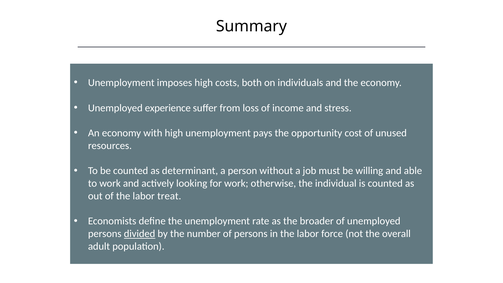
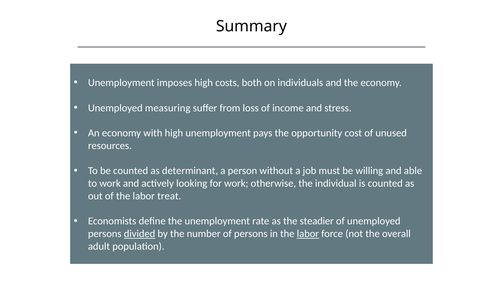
experience: experience -> measuring (168, 108)
broader: broader -> steadier (317, 221)
labor underline: none -> present (308, 234)
